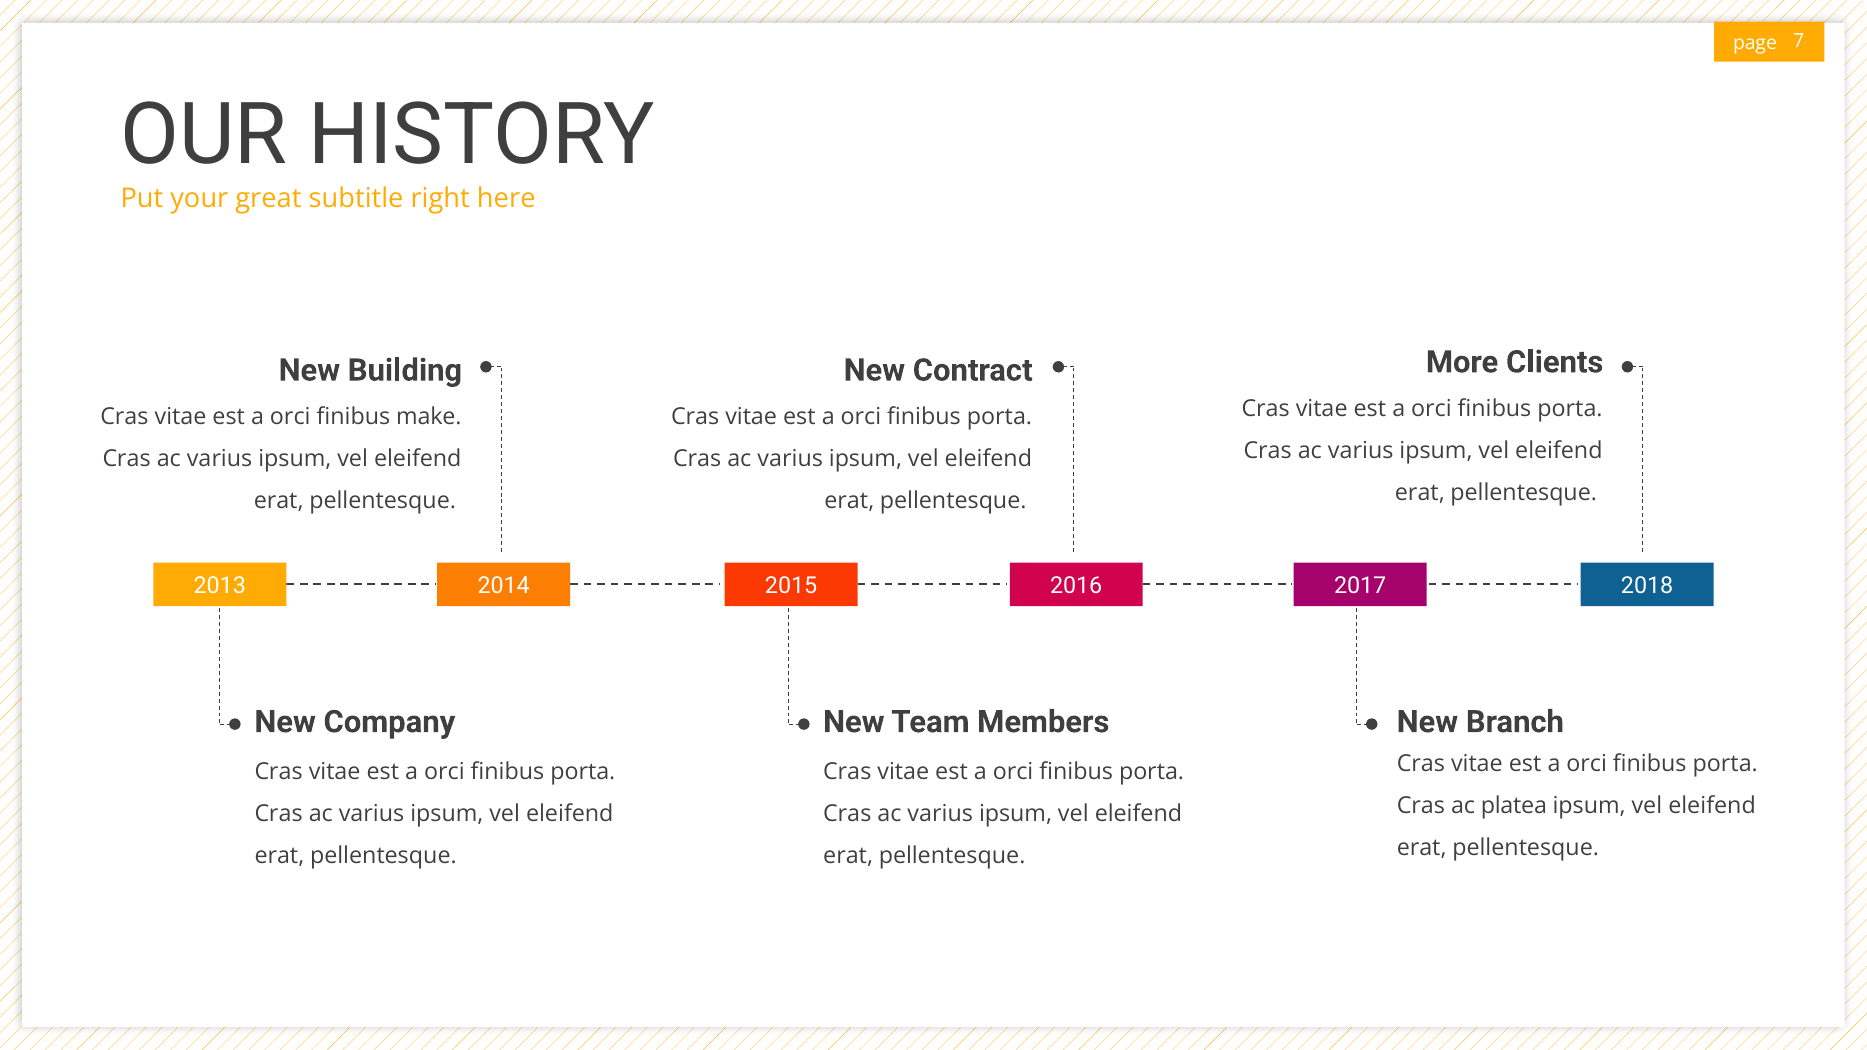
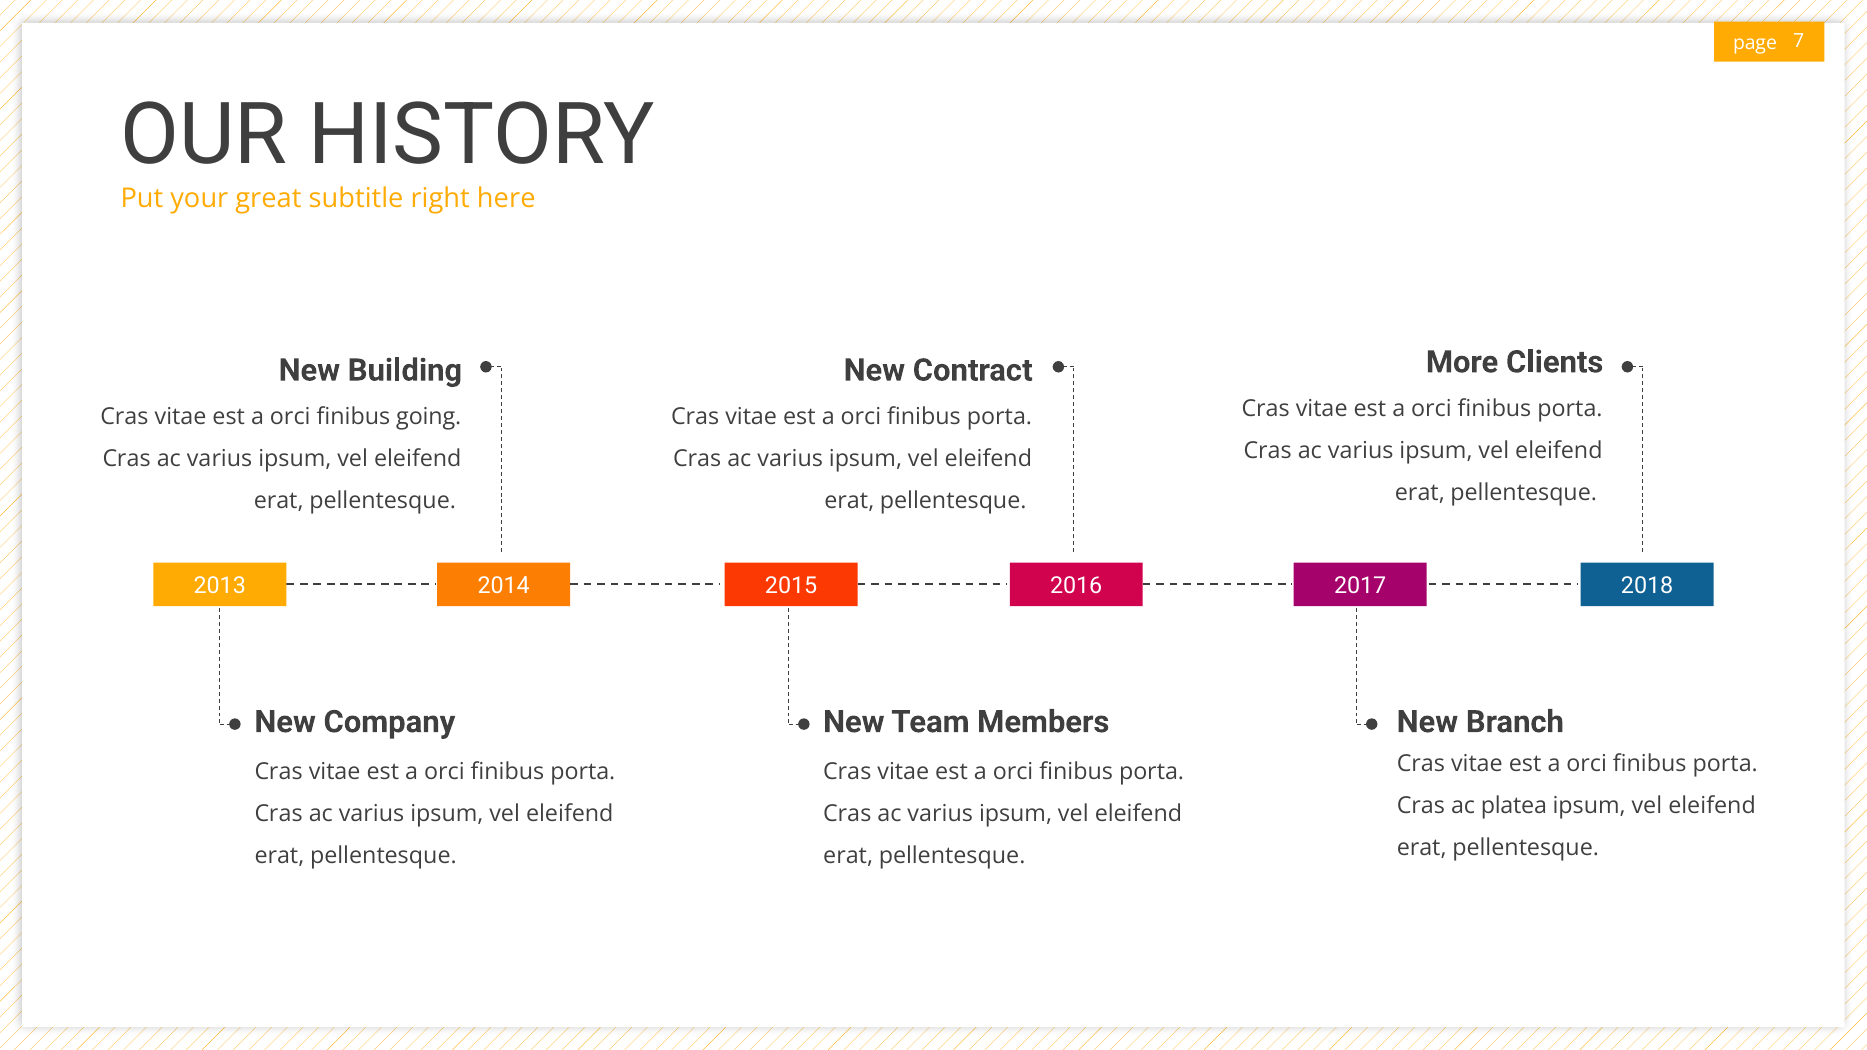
make: make -> going (429, 417)
